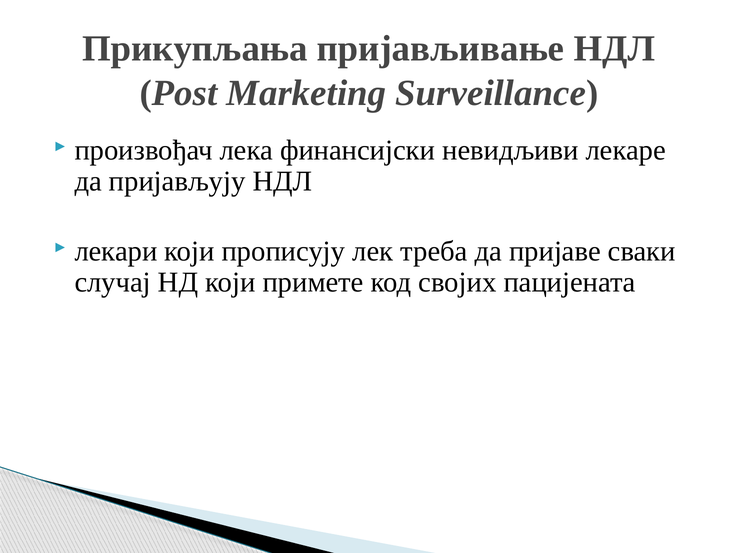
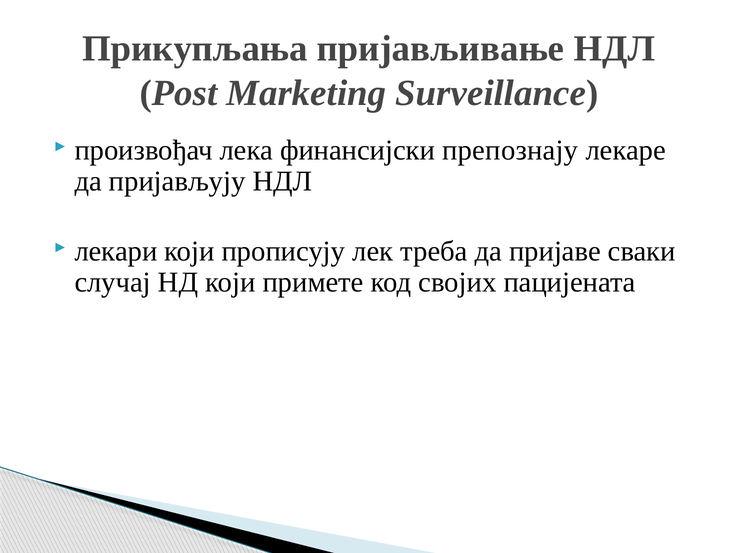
невидљиви: невидљиви -> препознају (510, 150)
